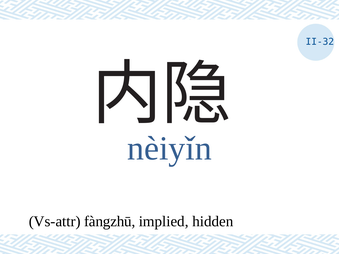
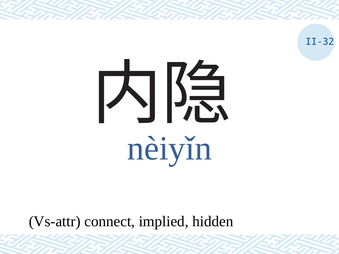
fàngzhū: fàngzhū -> connect (110, 222)
